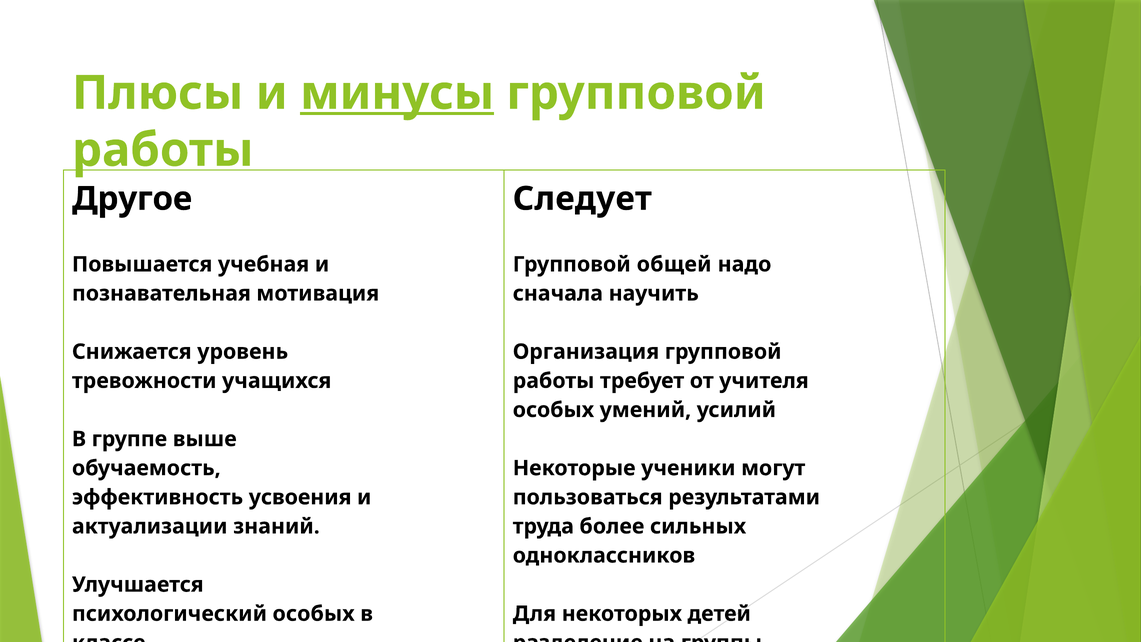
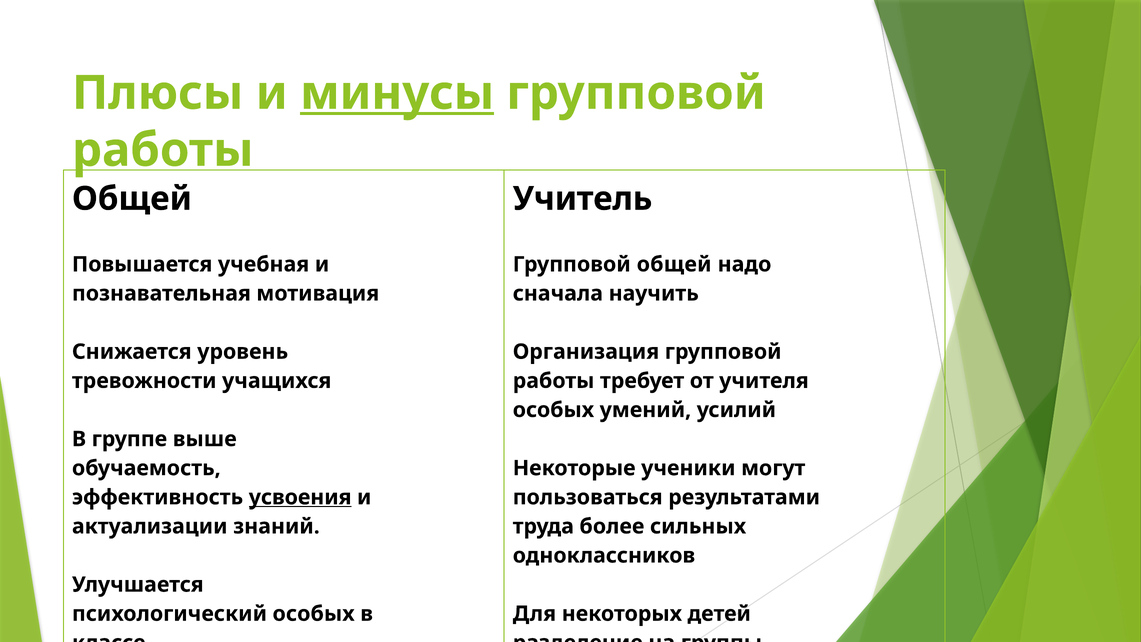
Другое: Другое -> Общей (132, 199)
Следует: Следует -> Учитель (582, 199)
усвоения underline: none -> present (300, 497)
